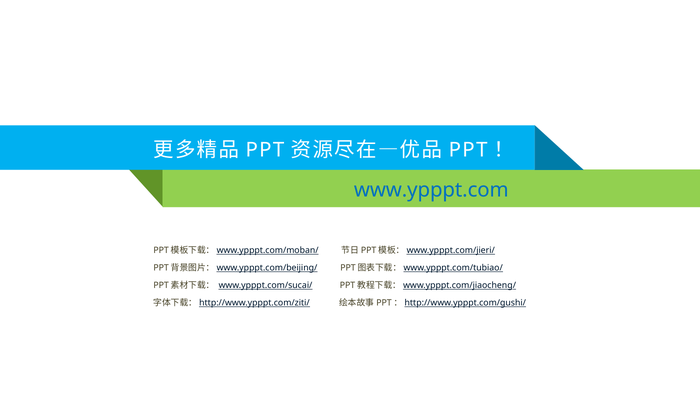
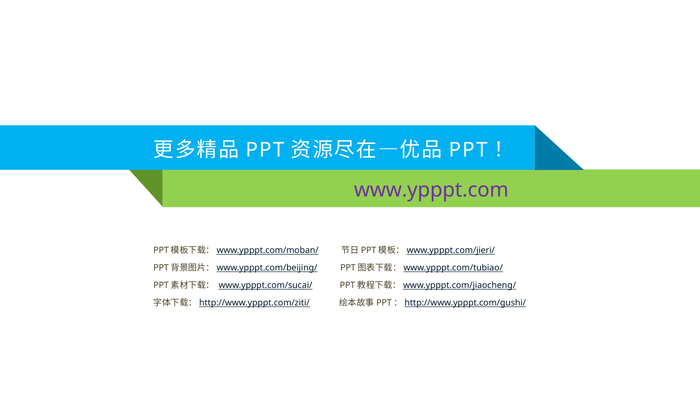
www.ypppt.com colour: blue -> purple (431, 190)
